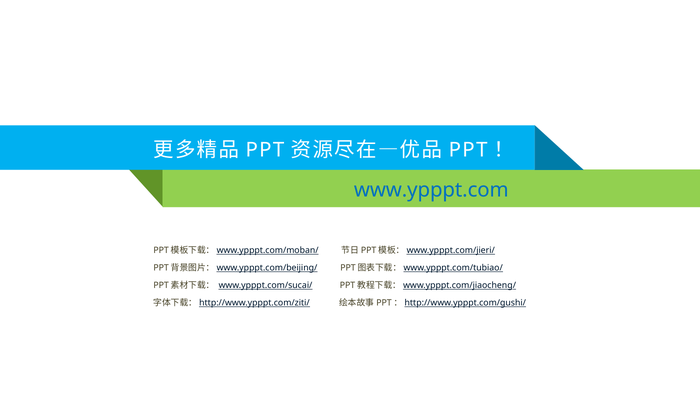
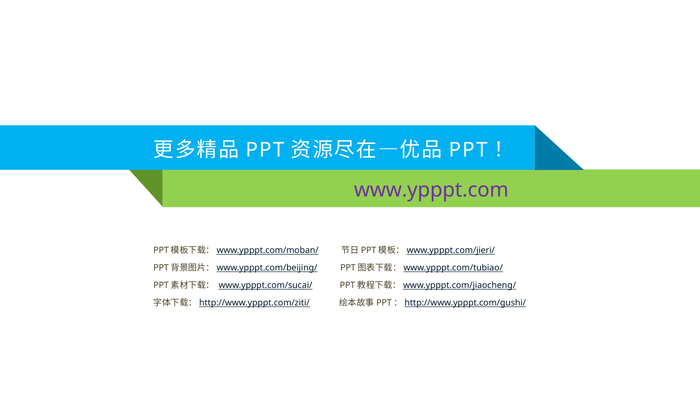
www.ypppt.com colour: blue -> purple (431, 190)
